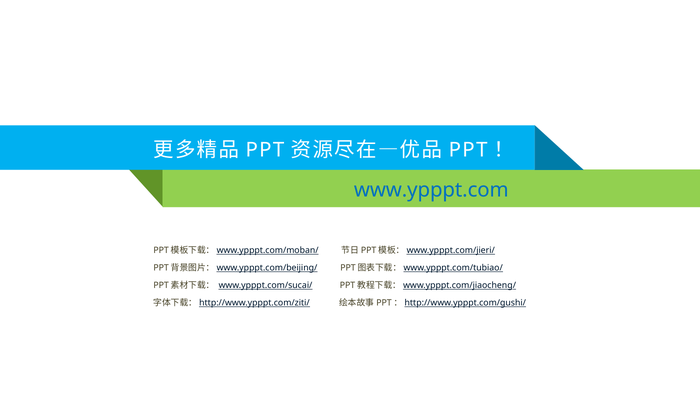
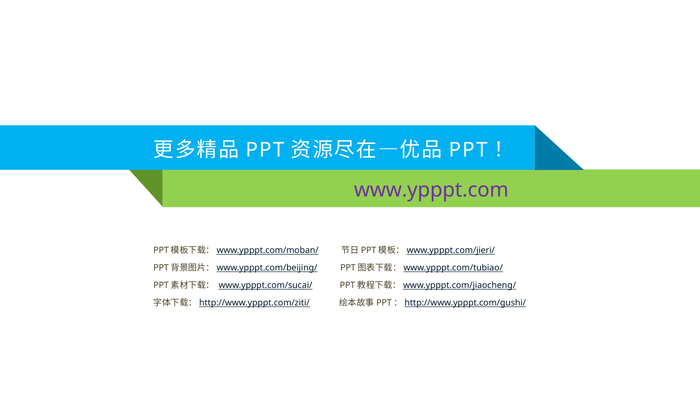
www.ypppt.com colour: blue -> purple (431, 190)
